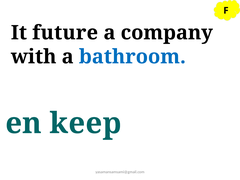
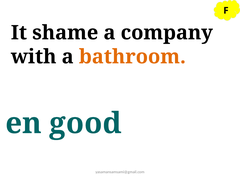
future: future -> shame (65, 33)
bathroom colour: blue -> orange (132, 57)
keep: keep -> good (85, 123)
